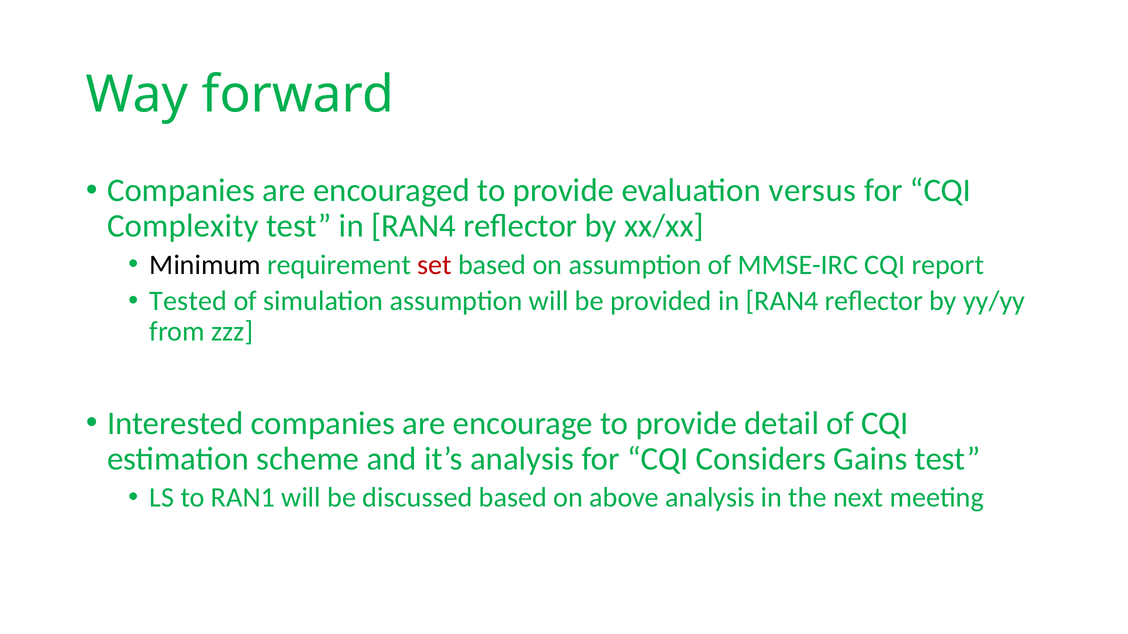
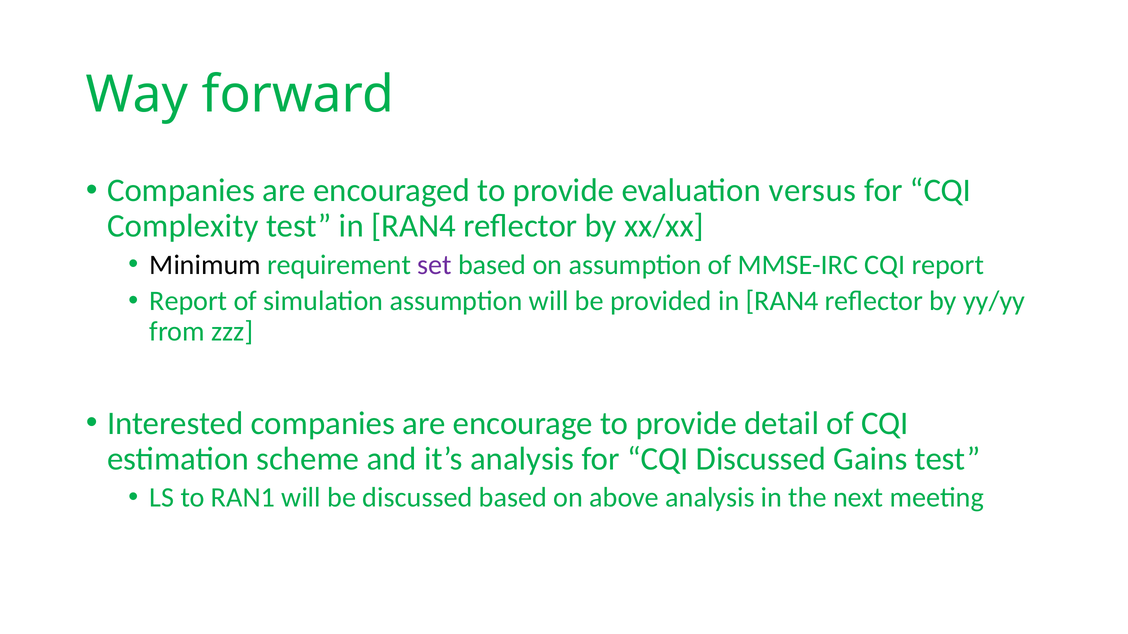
set colour: red -> purple (435, 265)
Tested: Tested -> Report (188, 301)
CQI Considers: Considers -> Discussed (761, 459)
